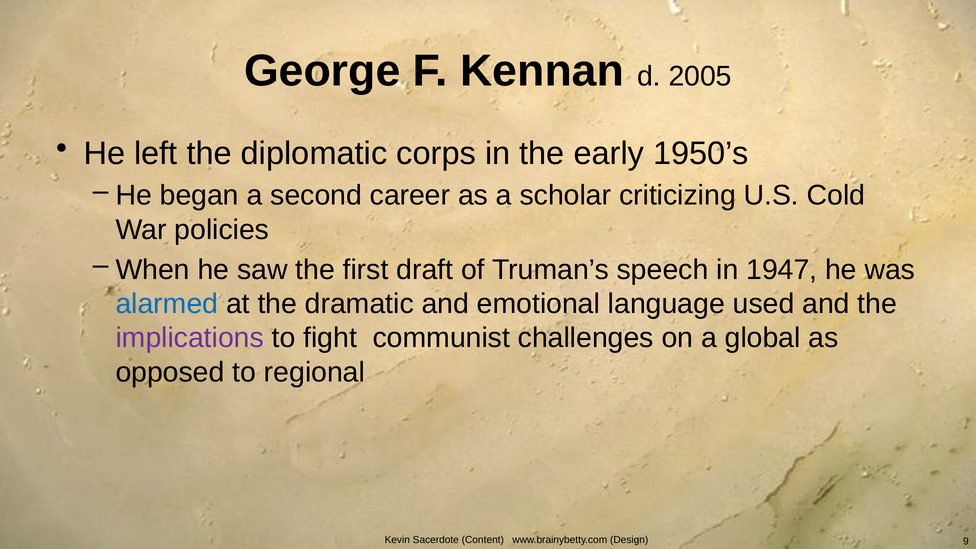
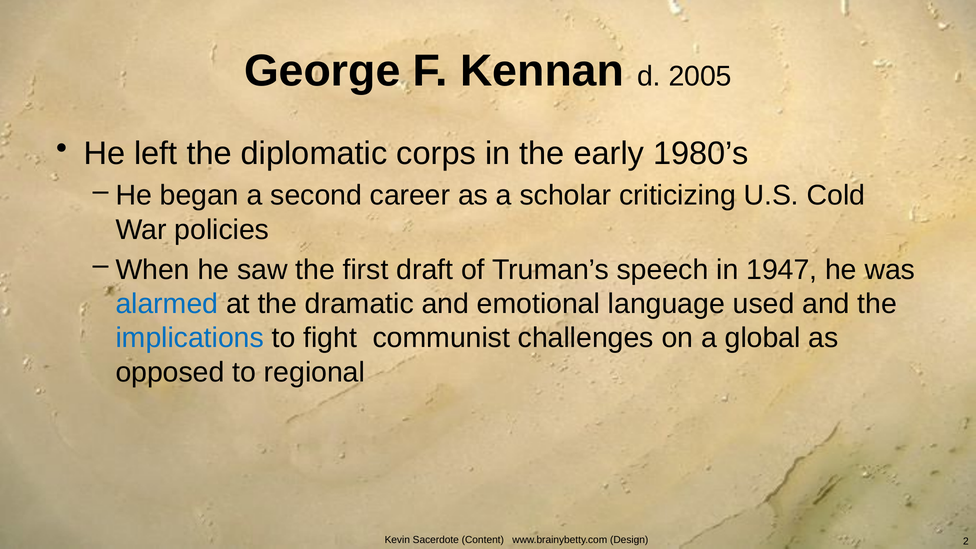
1950’s: 1950’s -> 1980’s (701, 154)
implications colour: purple -> blue (190, 338)
9: 9 -> 2 (966, 541)
